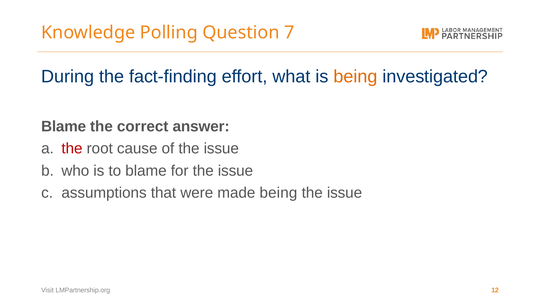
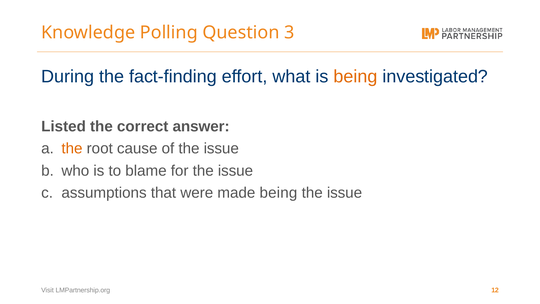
7: 7 -> 3 (289, 33)
Blame: Blame -> Listed (64, 126)
the colour: red -> orange (72, 148)
